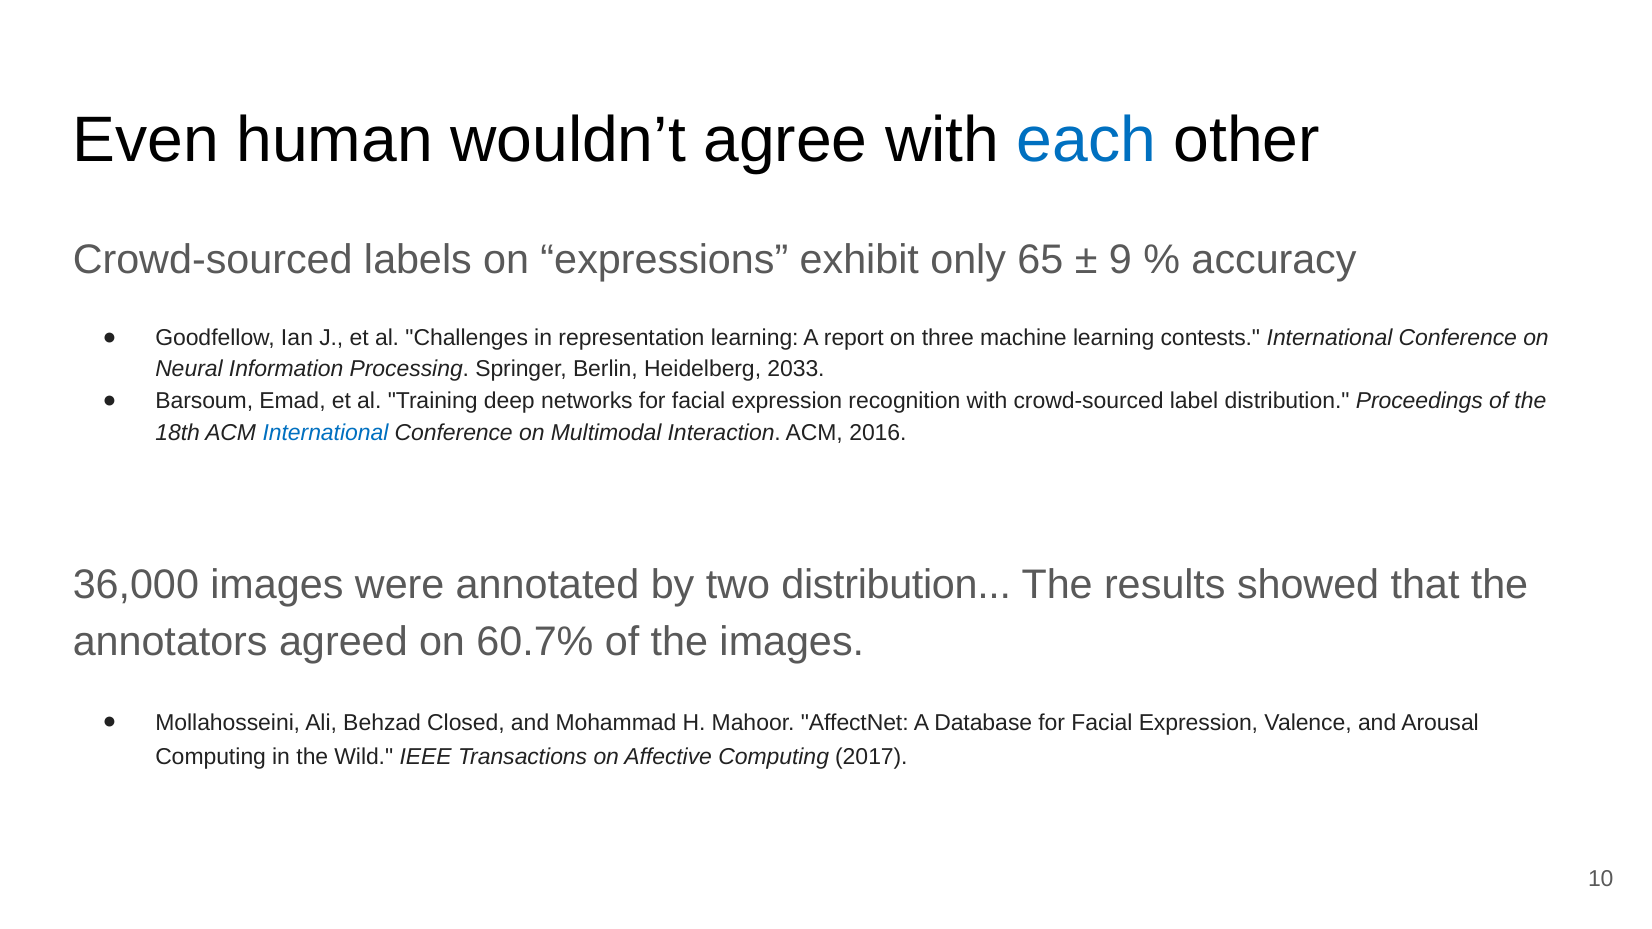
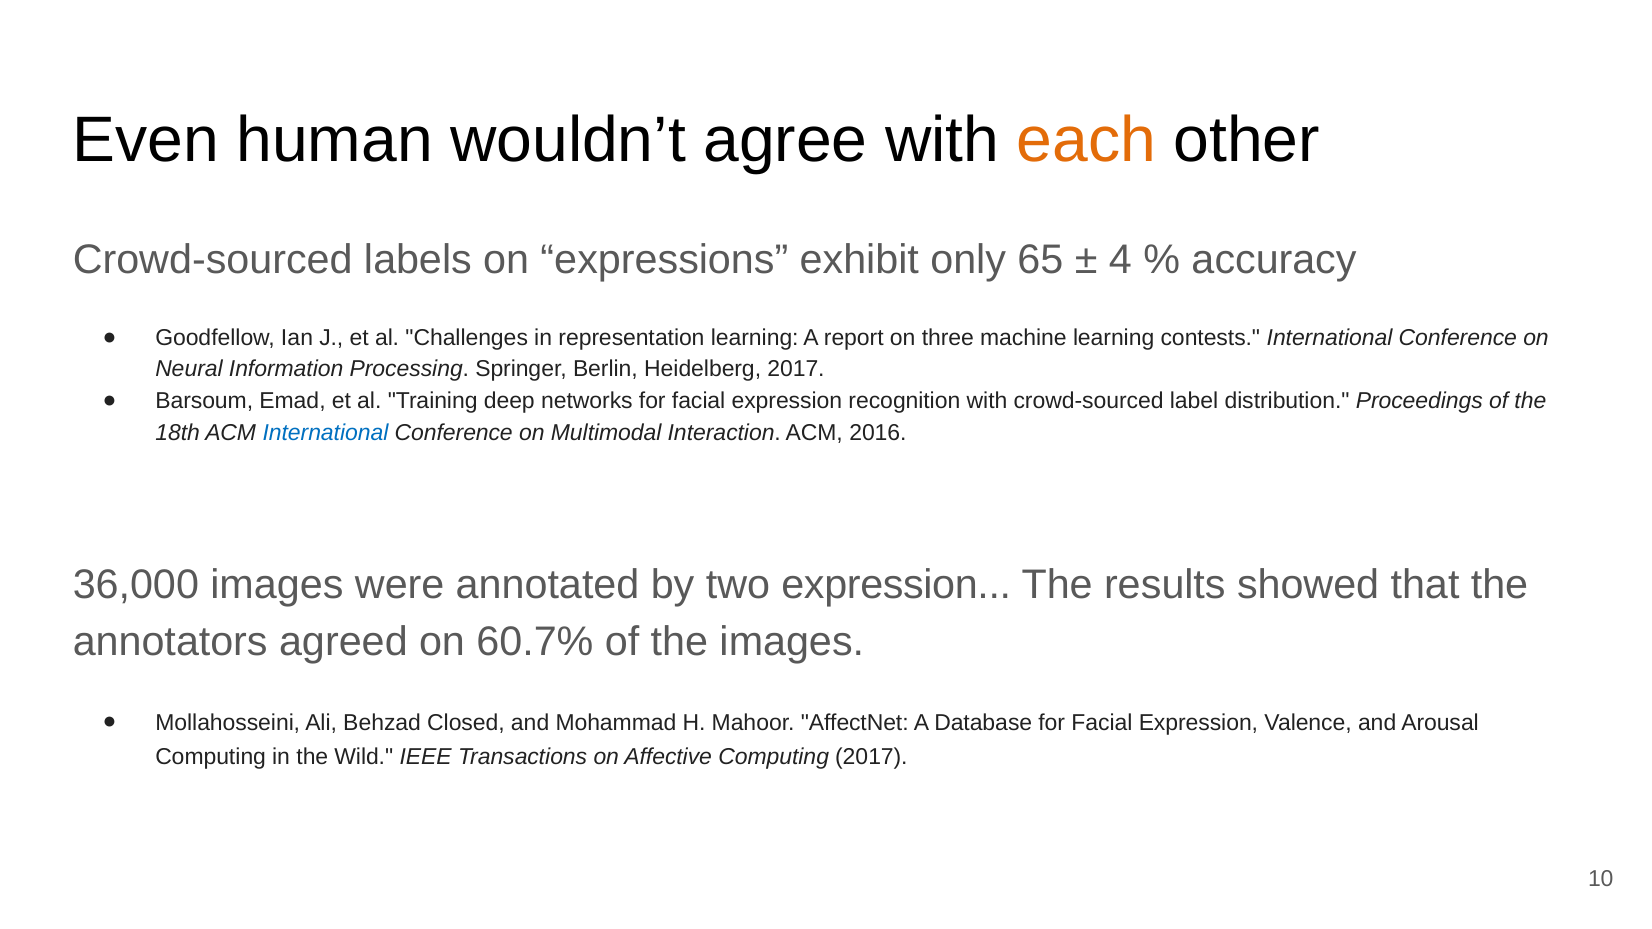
each colour: blue -> orange (1086, 140)
9: 9 -> 4 (1120, 260)
Heidelberg 2033: 2033 -> 2017 (796, 370)
two distribution: distribution -> expression (896, 585)
